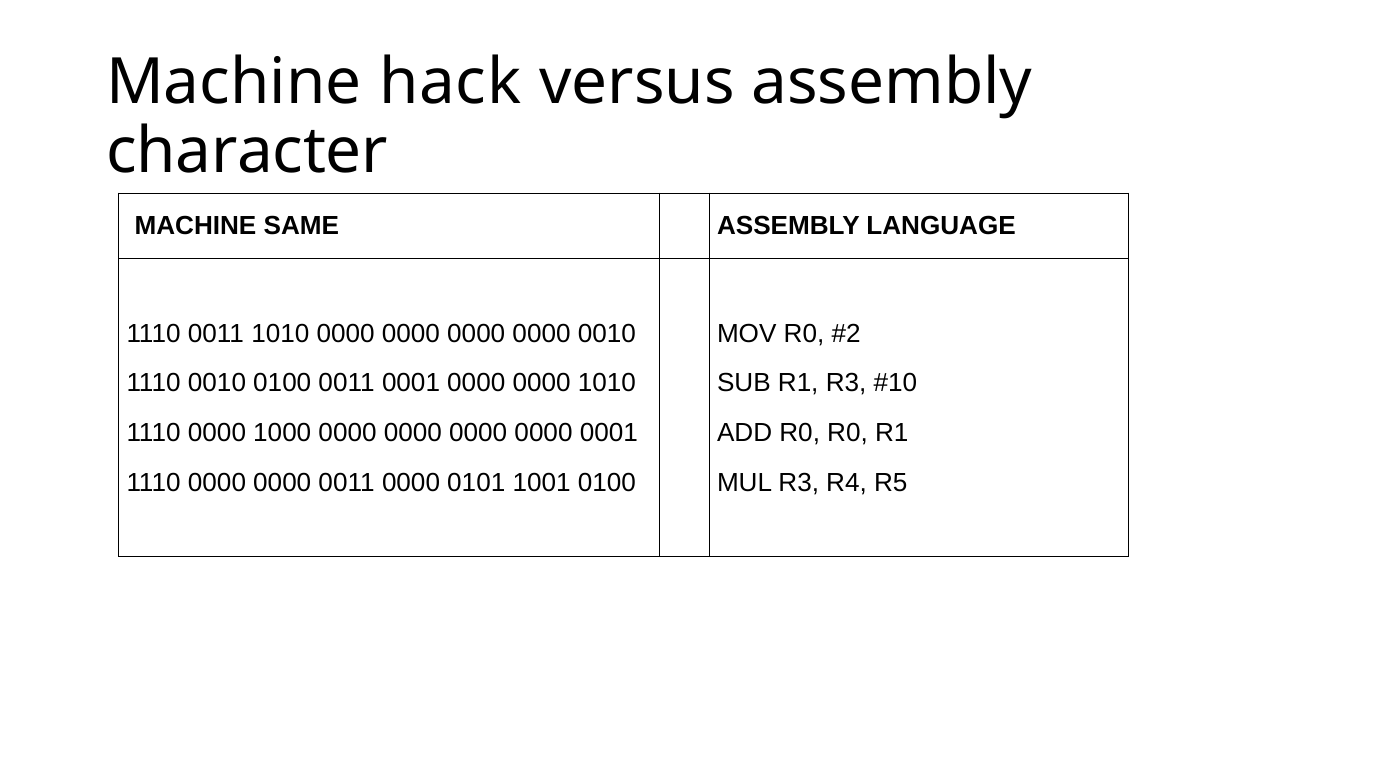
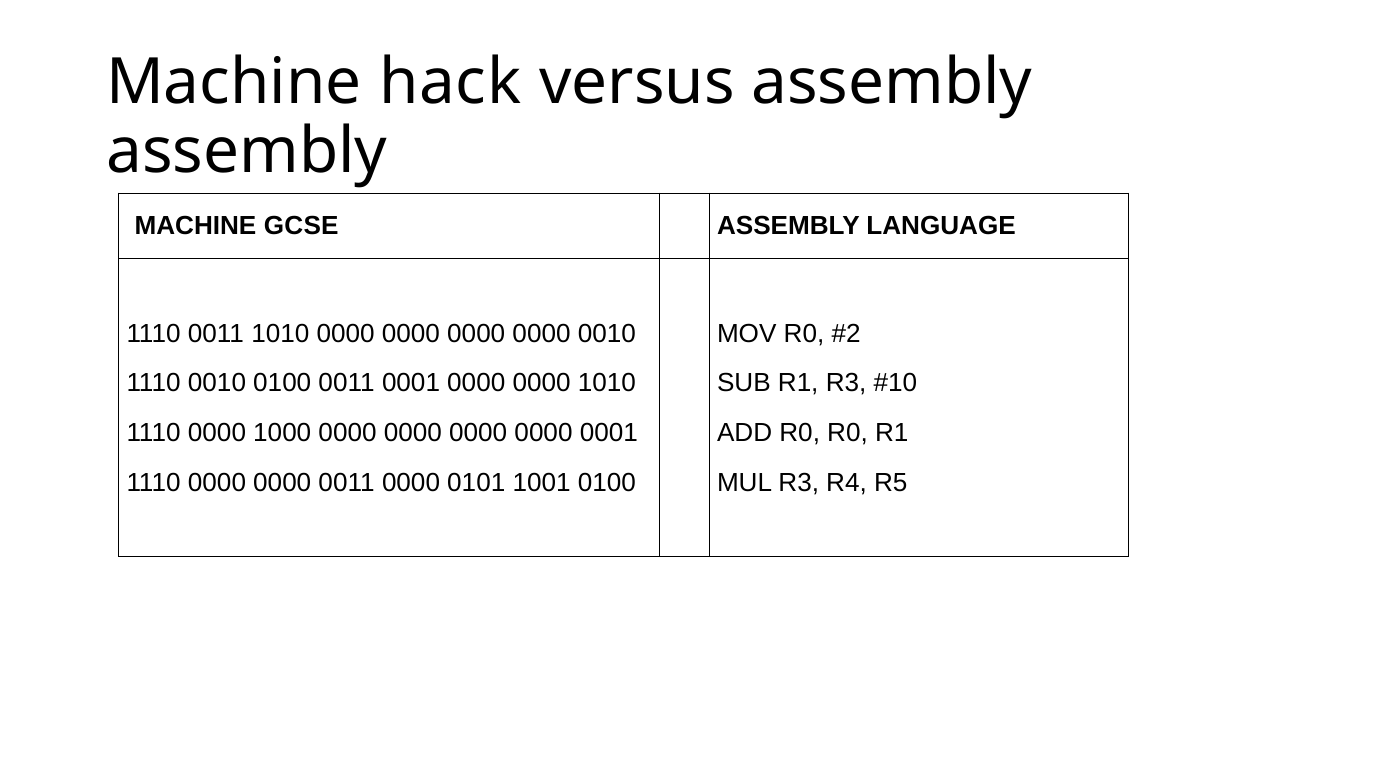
character: character -> assembly (247, 151)
SAME: SAME -> GCSE (301, 226)
